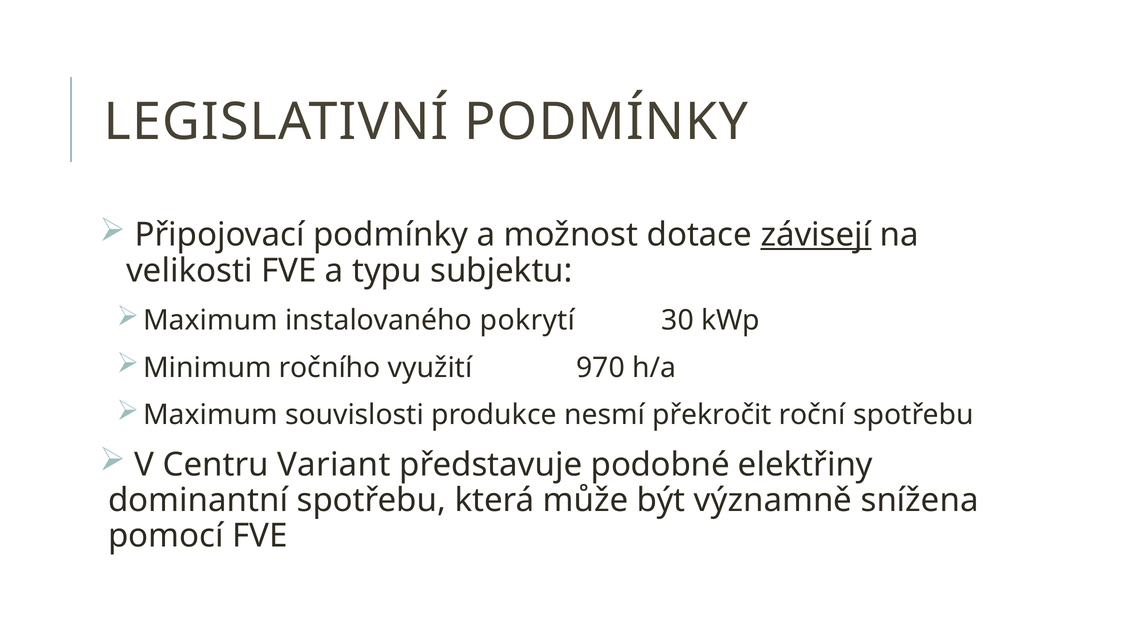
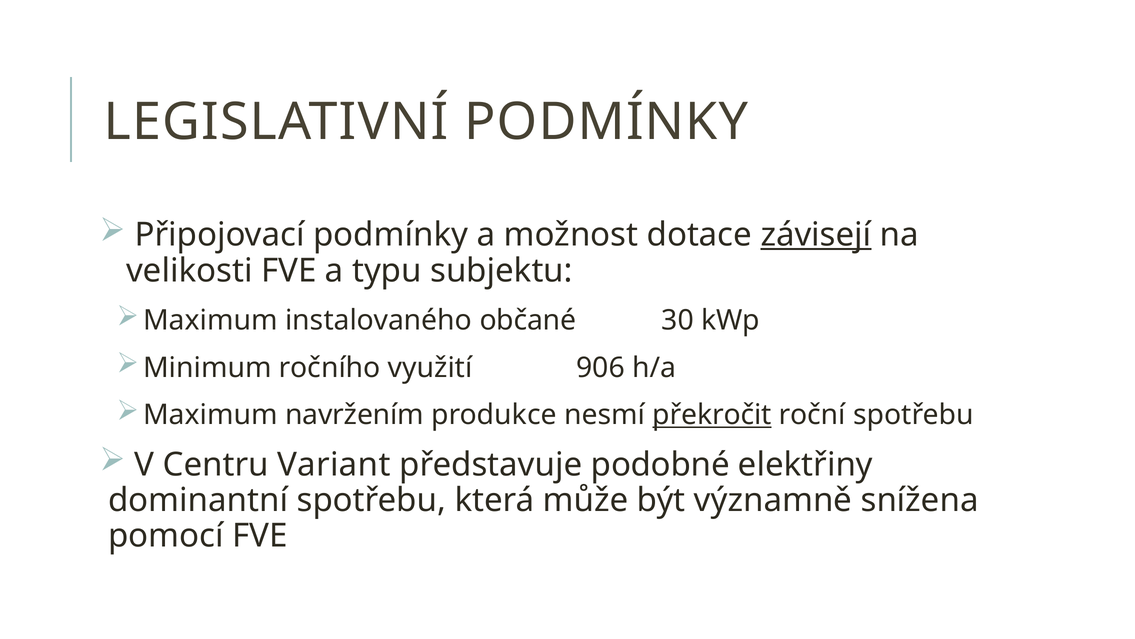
pokrytí: pokrytí -> občané (528, 320)
970: 970 -> 906 (601, 367)
souvislosti: souvislosti -> navržením (355, 415)
překročit underline: none -> present (712, 415)
